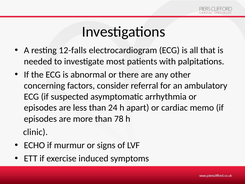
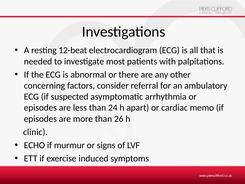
12-falls: 12-falls -> 12-beat (73, 50)
78: 78 -> 26 (119, 119)
